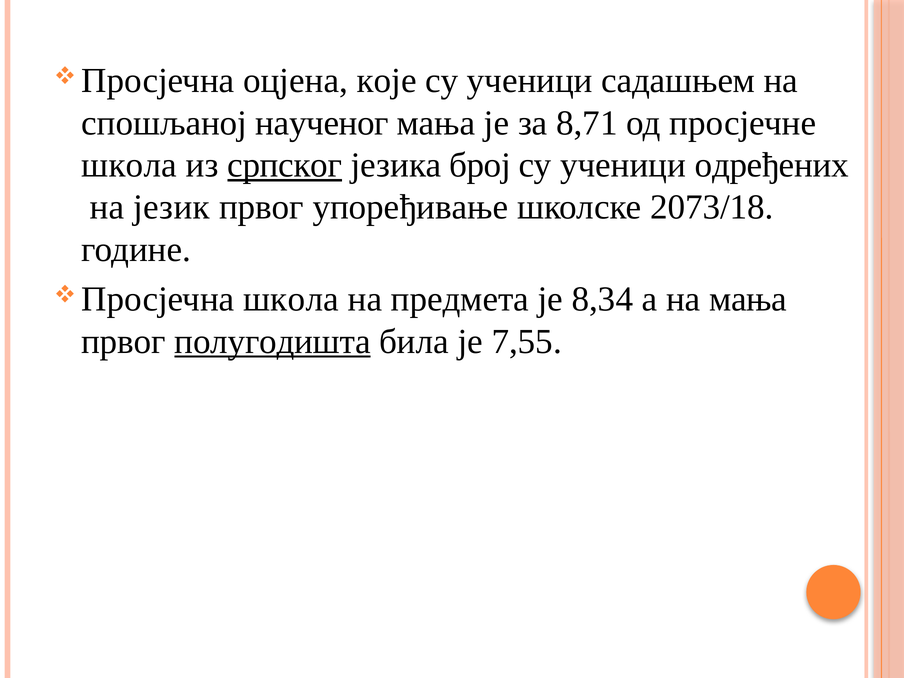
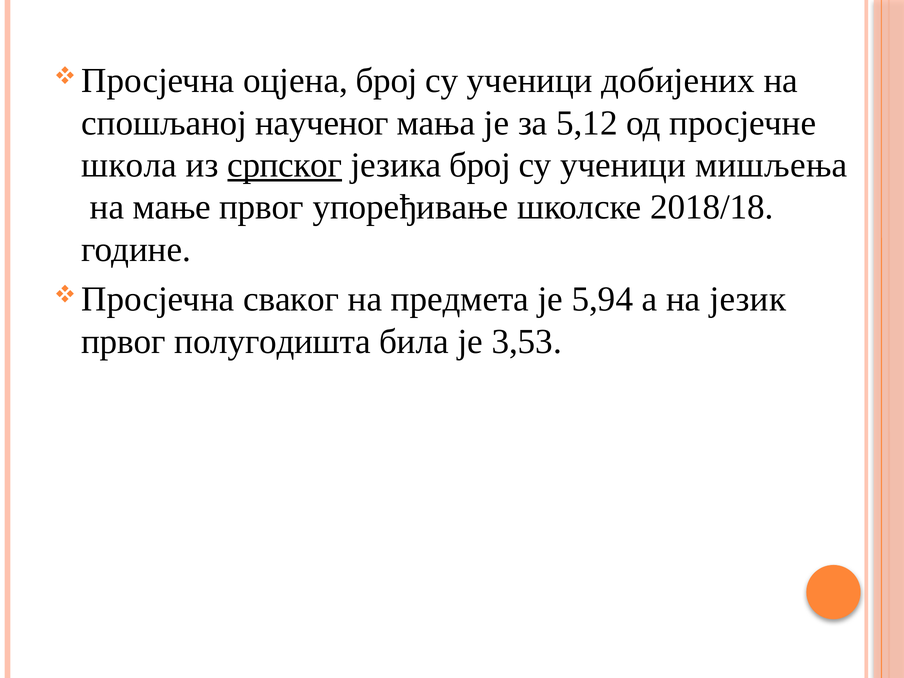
оцјена које: које -> број (387, 81)
садашњем: садашњем -> добијених (678, 81)
8,71: 8,71 -> 5,12 (587, 123)
одређених: одређених -> мишљења (771, 165)
језик: језик -> мање (172, 207)
2073/18: 2073/18 -> 2018/18 (712, 207)
школа: школа -> сваког (291, 299)
8,34: 8,34 -> 5,94 (602, 299)
на мања: мања -> језик (748, 299)
полугодишта underline: present -> none (273, 342)
7,55: 7,55 -> 3,53 (527, 342)
